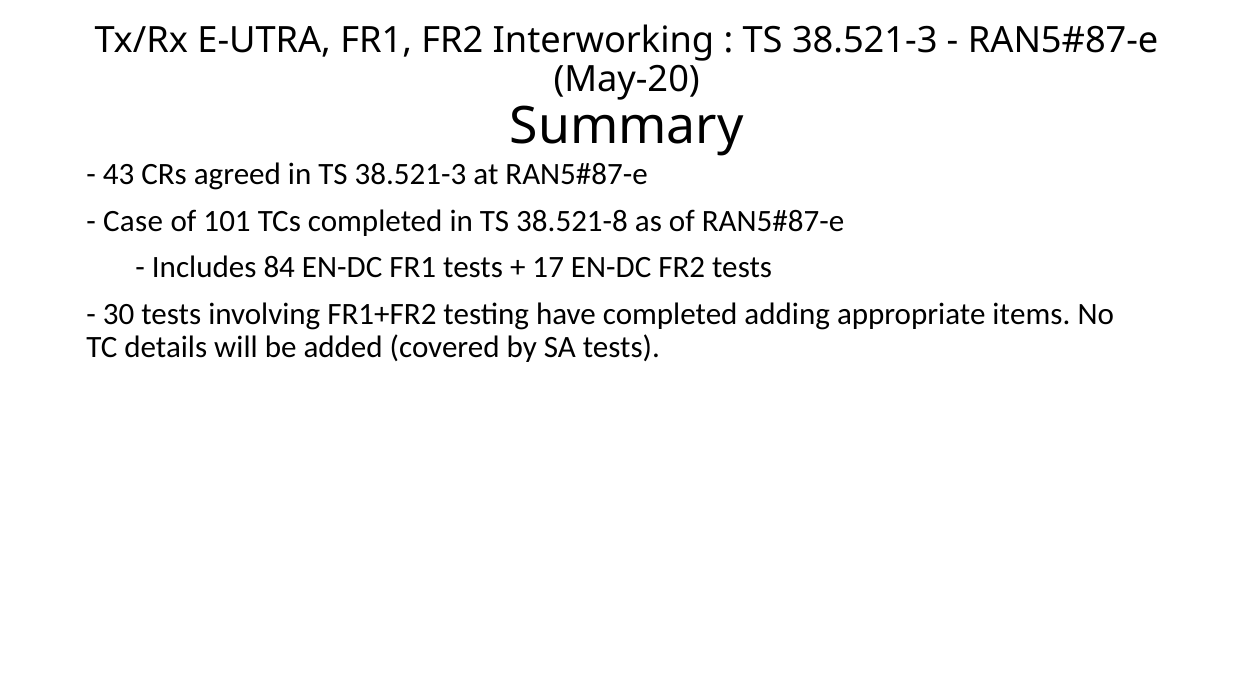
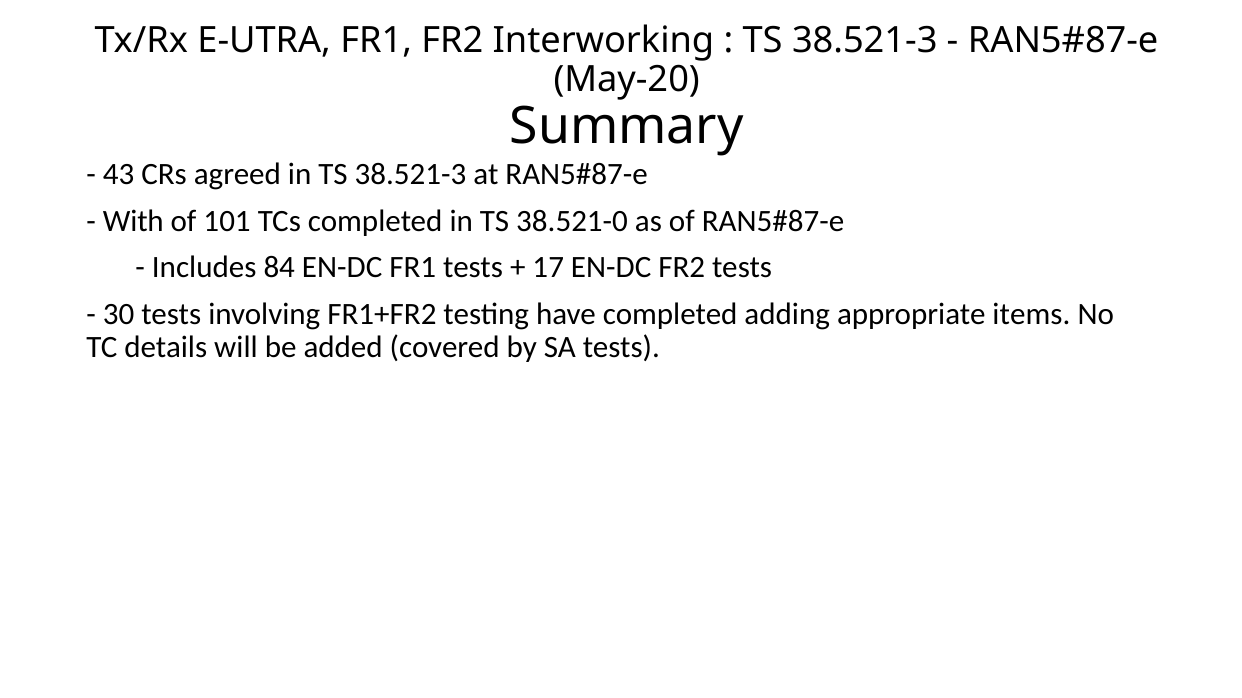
Case: Case -> With (133, 221)
38.521-8: 38.521-8 -> 38.521-0 (572, 221)
